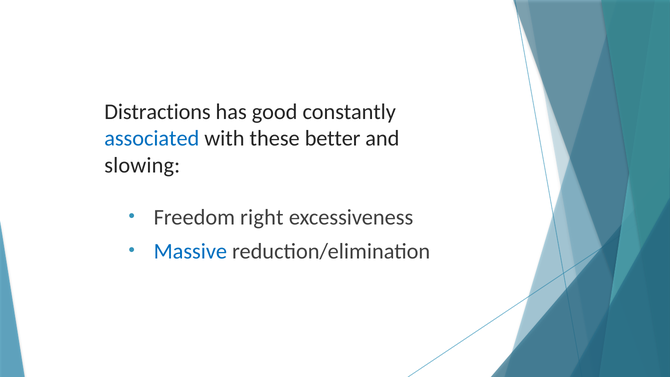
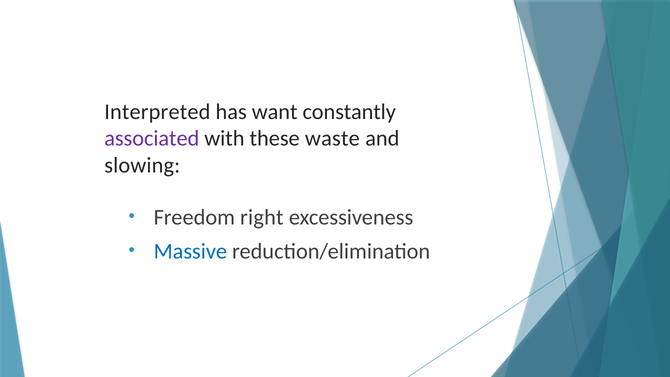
Distractions: Distractions -> Interpreted (157, 112)
good: good -> want (275, 112)
associated colour: blue -> purple (152, 139)
better: better -> waste (332, 139)
